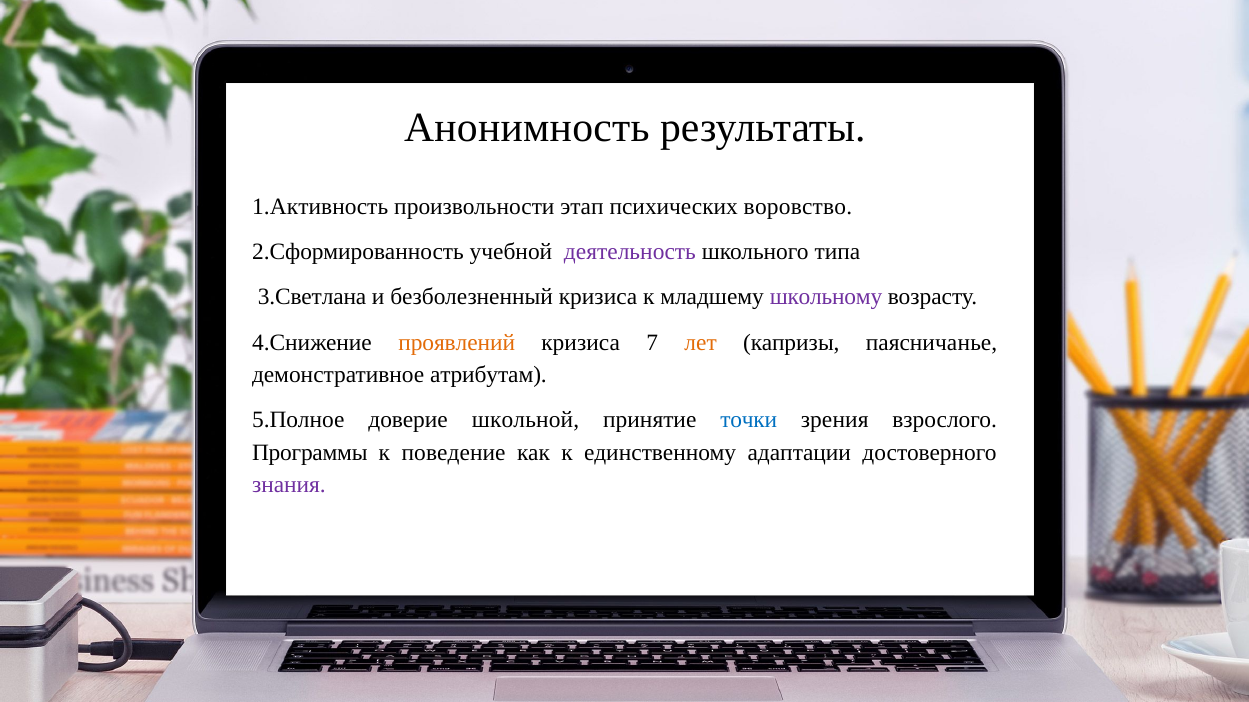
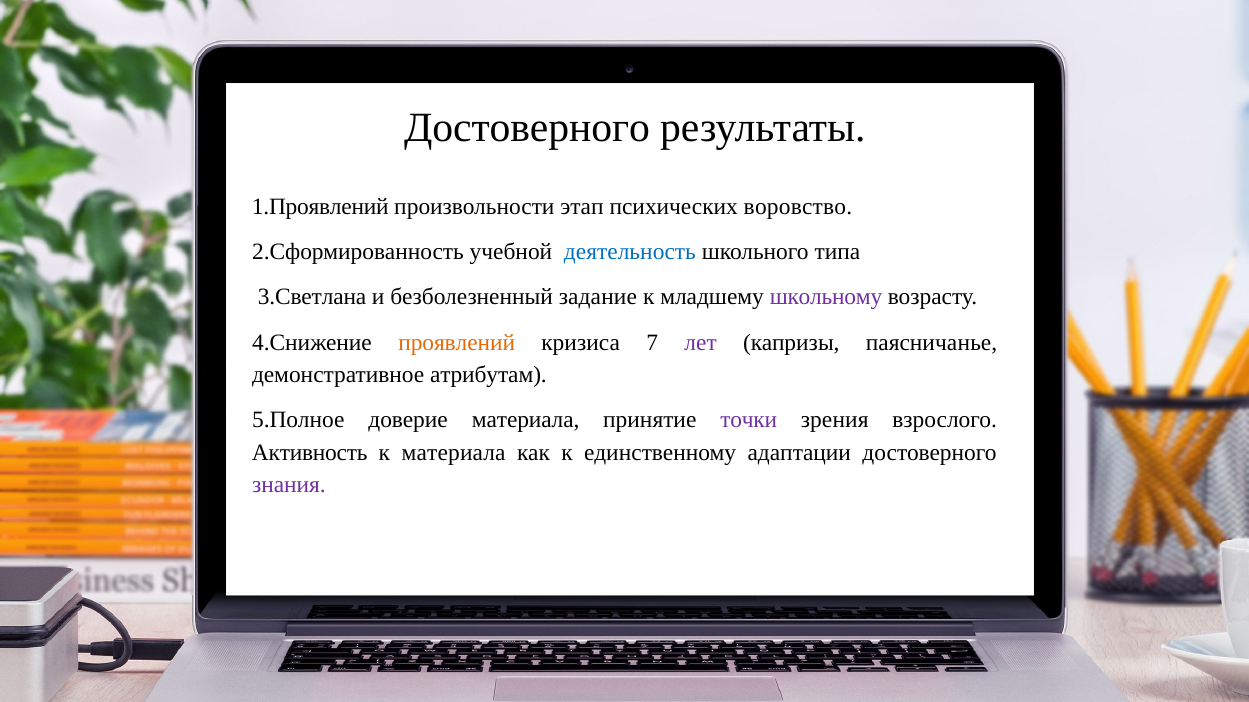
Анонимность: Анонимность -> Достоверного (527, 127)
1.Активность: 1.Активность -> 1.Проявлений (320, 207)
деятельность colour: purple -> blue (630, 252)
безболезненный кризиса: кризиса -> задание (598, 297)
лет colour: orange -> purple (701, 343)
доверие школьной: школьной -> материала (526, 420)
точки colour: blue -> purple (749, 420)
Программы: Программы -> Активность (310, 453)
к поведение: поведение -> материала (454, 453)
